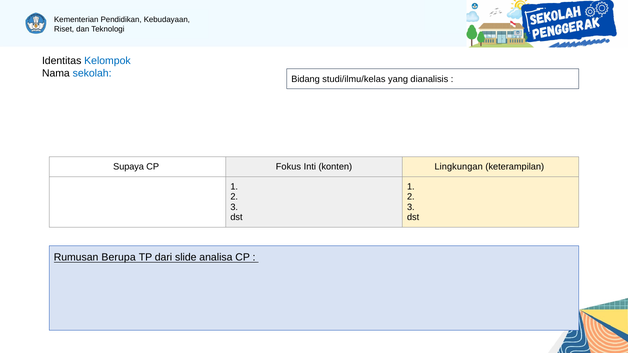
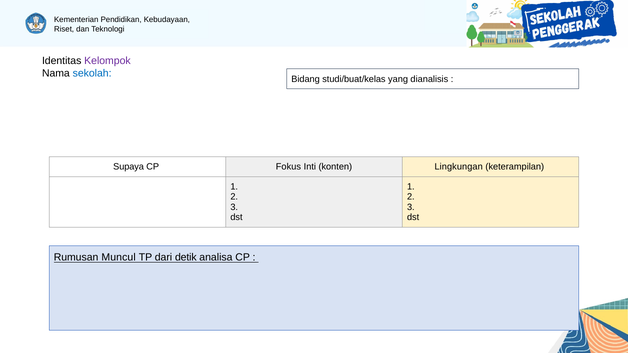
Kelompok colour: blue -> purple (107, 61)
studi/ilmu/kelas: studi/ilmu/kelas -> studi/buat/kelas (354, 79)
Berupa: Berupa -> Muncul (119, 258)
slide: slide -> detik (186, 258)
